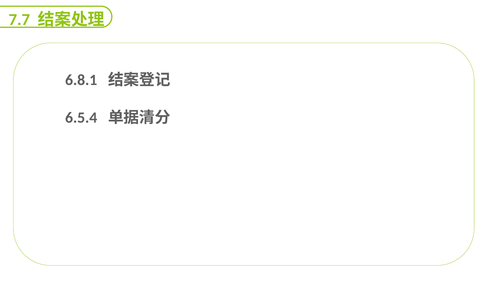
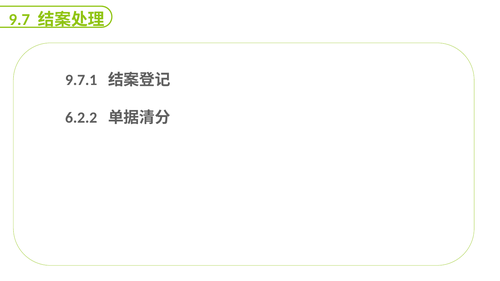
7.7: 7.7 -> 9.7 (19, 20)
6.8.1: 6.8.1 -> 9.7.1 (81, 80)
6.5.4: 6.5.4 -> 6.2.2 (81, 118)
